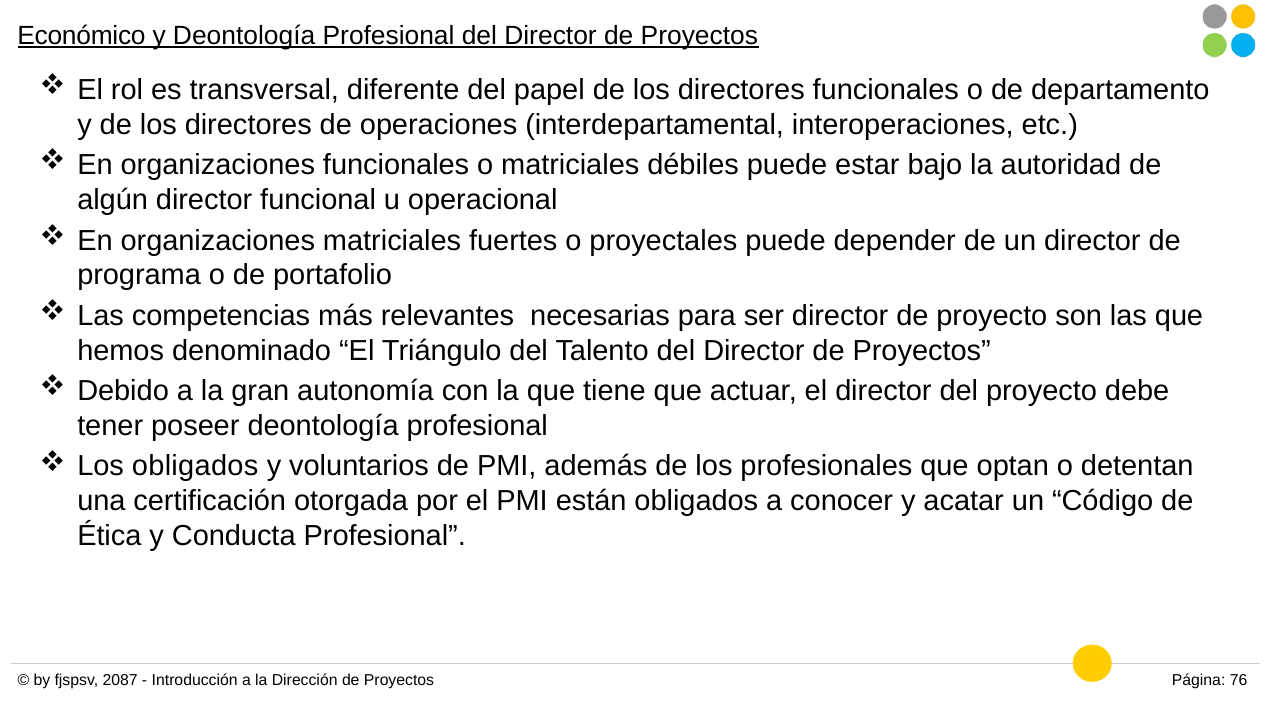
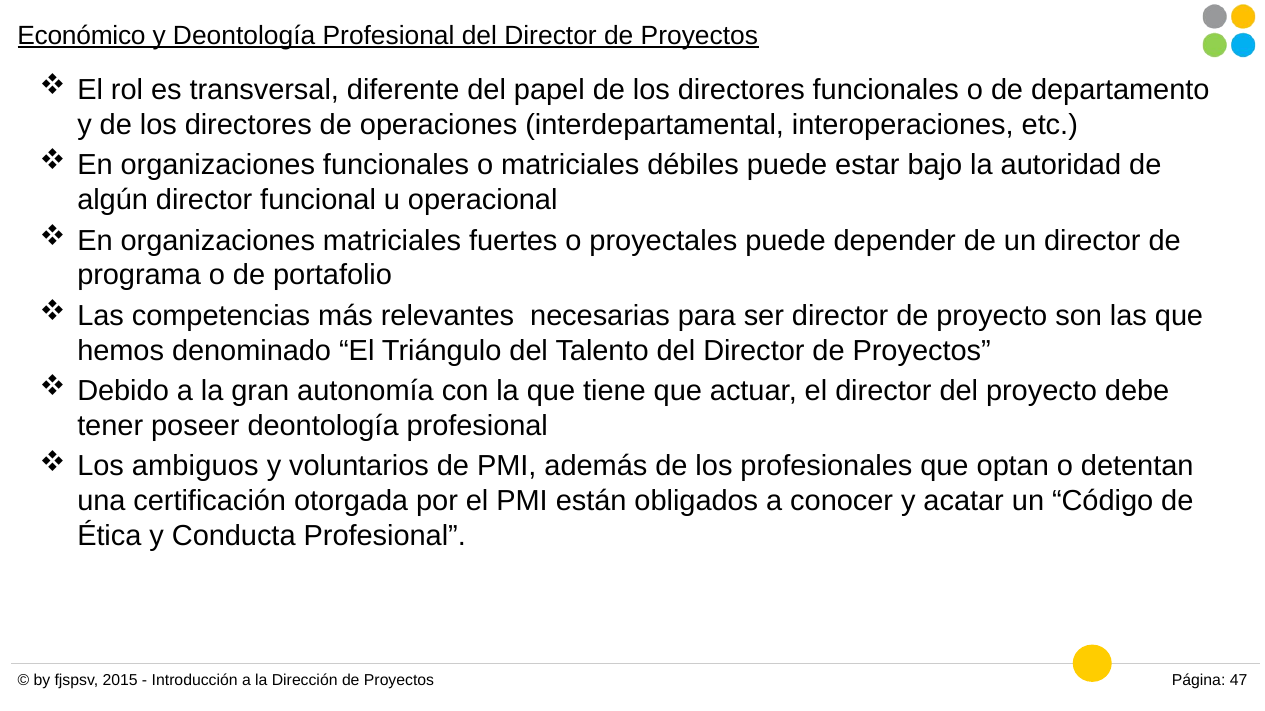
Los obligados: obligados -> ambiguos (195, 467)
2087: 2087 -> 2015 (120, 681)
76: 76 -> 47 (1239, 681)
